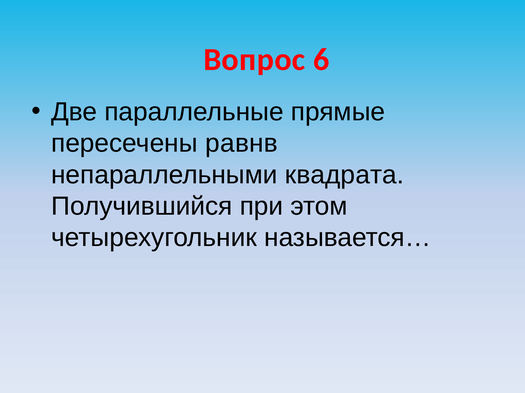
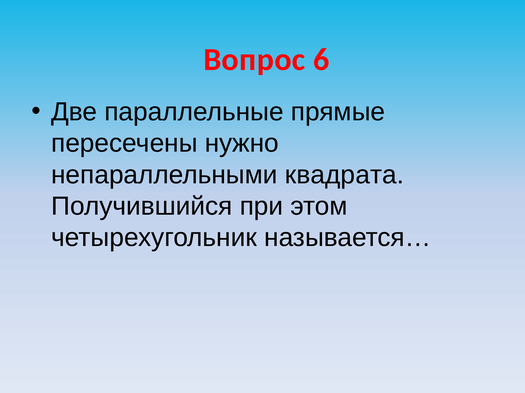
равнв: равнв -> нужно (242, 144)
